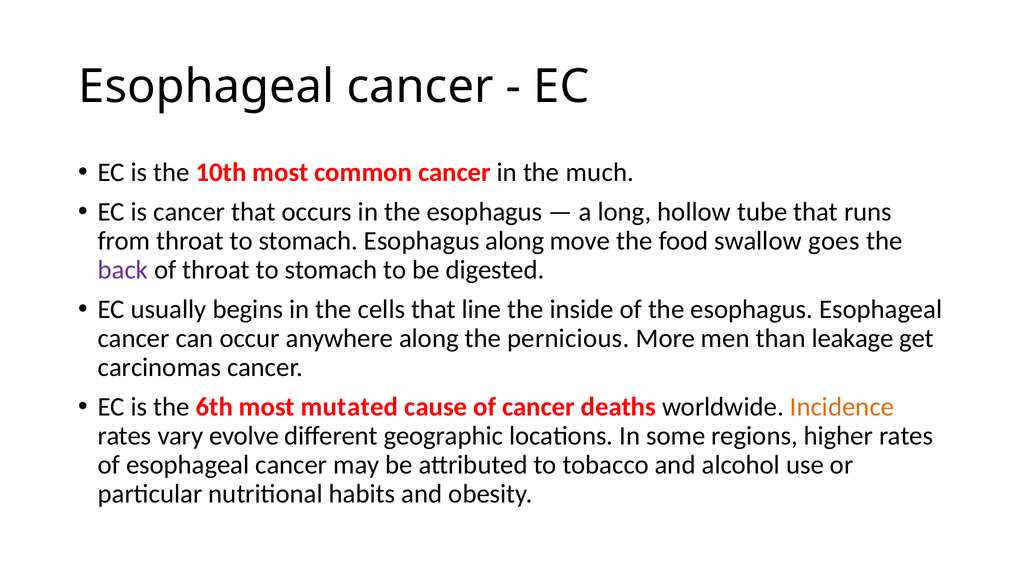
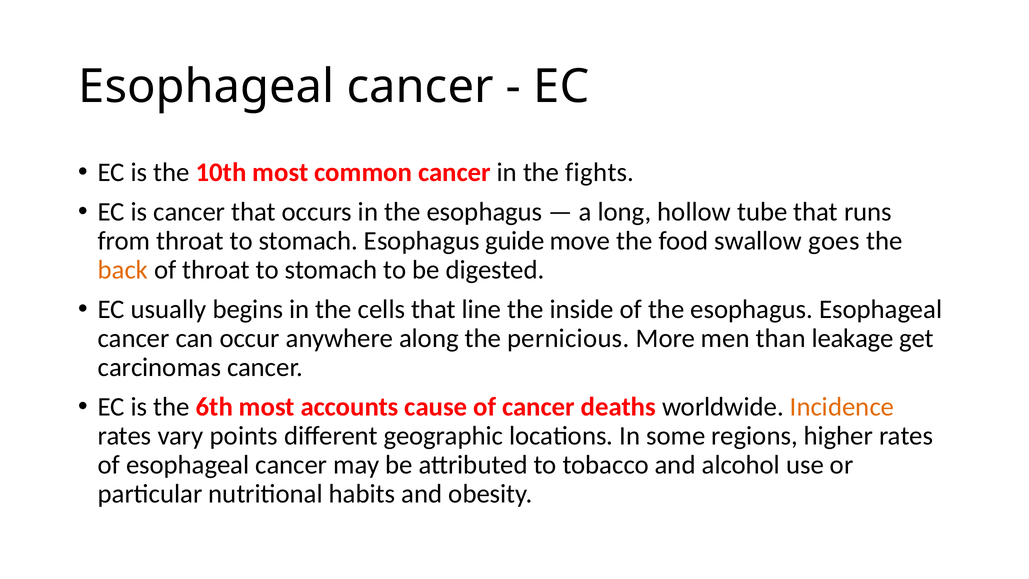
much: much -> fights (600, 172)
Esophagus along: along -> guide (515, 241)
back colour: purple -> orange (123, 270)
mutated: mutated -> accounts (350, 407)
evolve: evolve -> points (244, 436)
